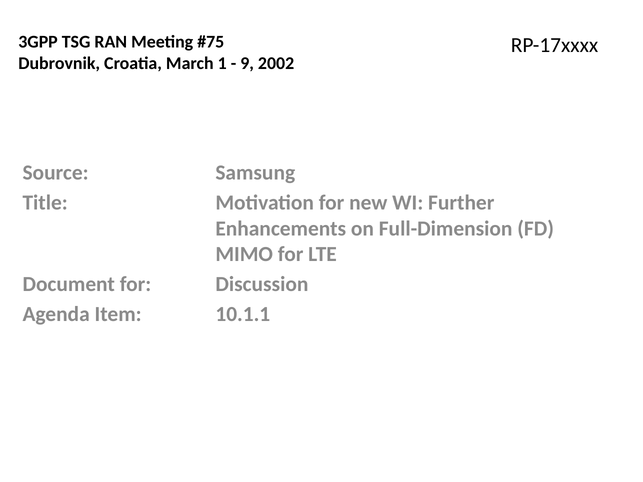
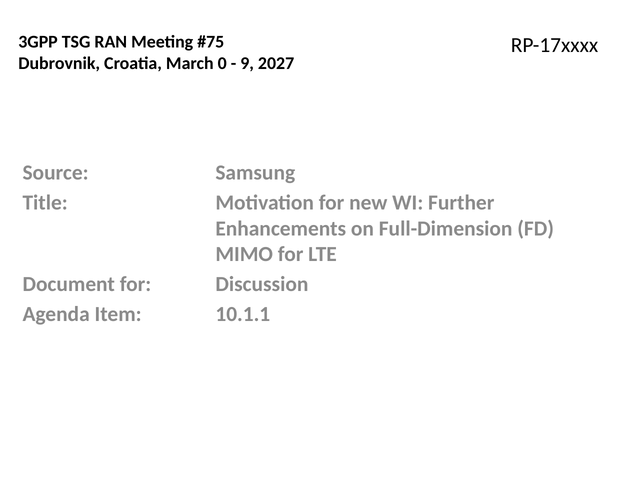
1: 1 -> 0 (222, 63)
2002: 2002 -> 2027 (276, 63)
